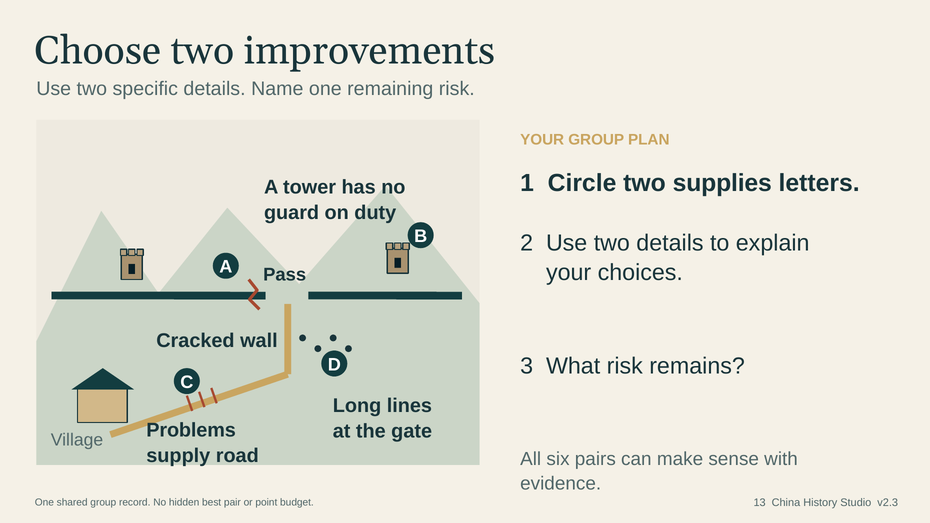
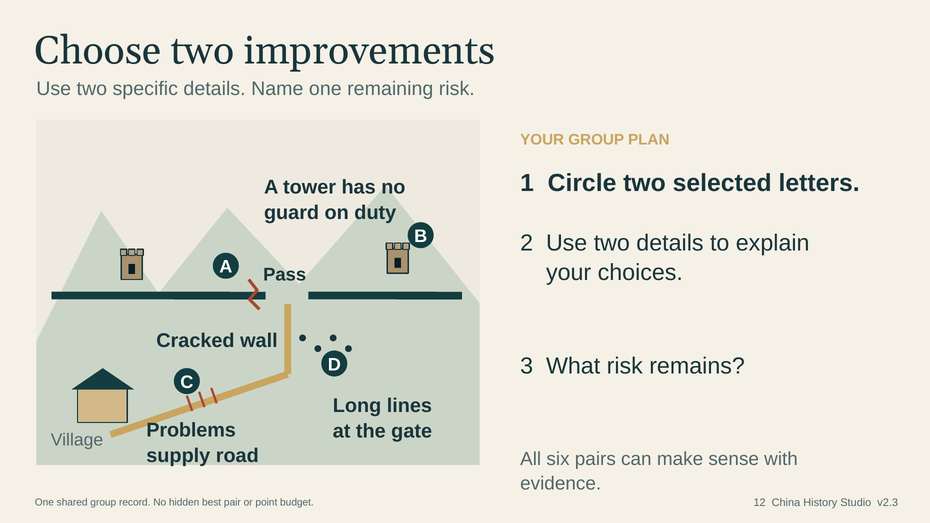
supplies: supplies -> selected (722, 183)
13: 13 -> 12 (760, 503)
